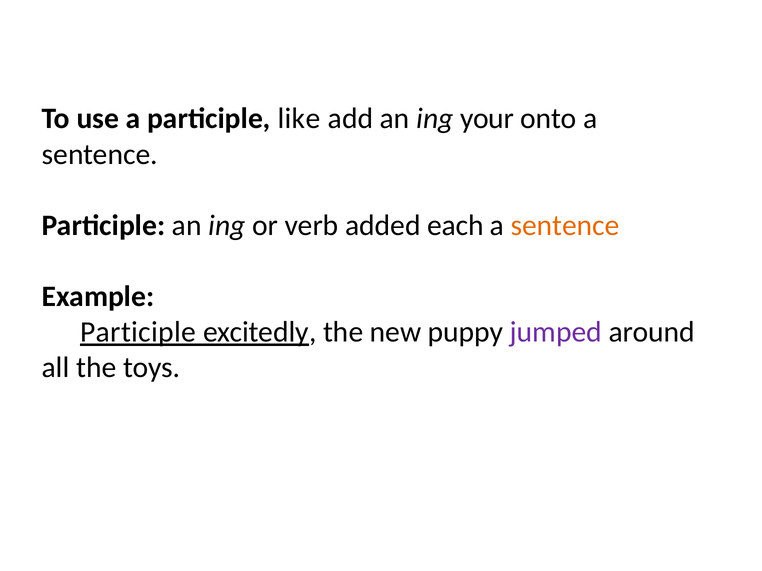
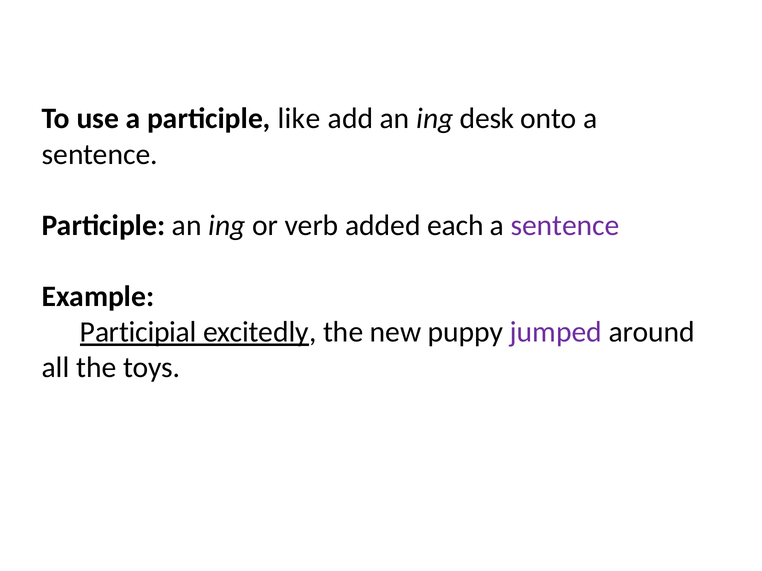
your: your -> desk (487, 119)
sentence colour: orange -> purple (565, 226)
Participle: Participle -> Participial (138, 332)
